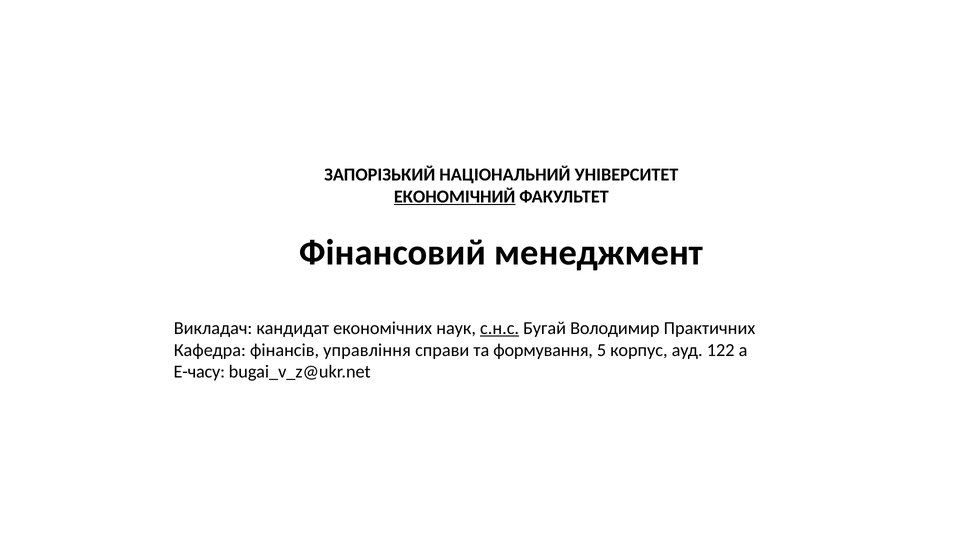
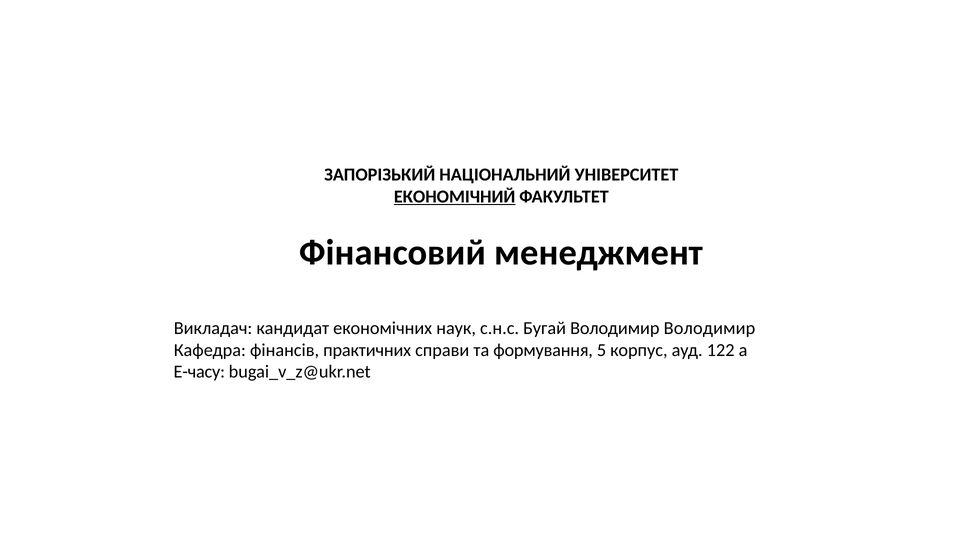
с.н.с underline: present -> none (500, 328)
Володимир Практичних: Практичних -> Володимир (709, 328)
управління: управління -> практичних (367, 350)
